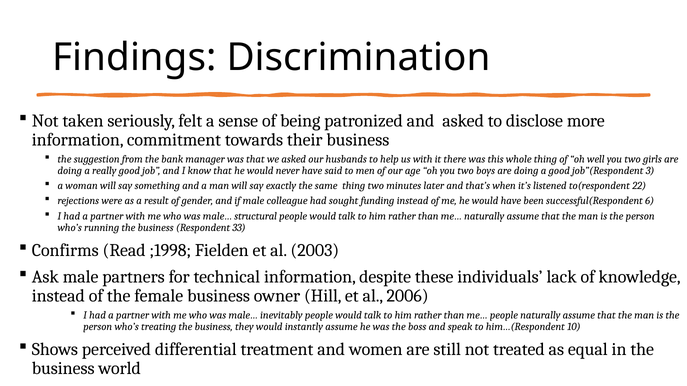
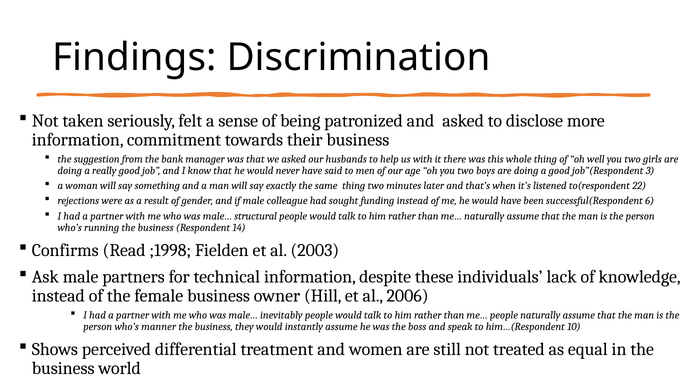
33: 33 -> 14 (239, 228)
treating: treating -> manner (159, 327)
